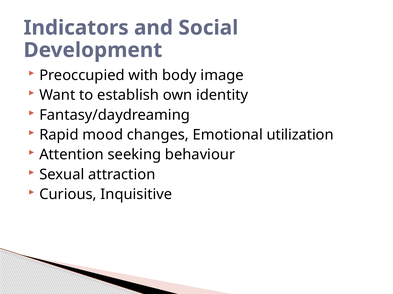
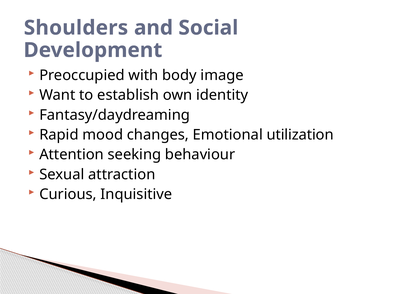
Indicators: Indicators -> Shoulders (76, 28)
